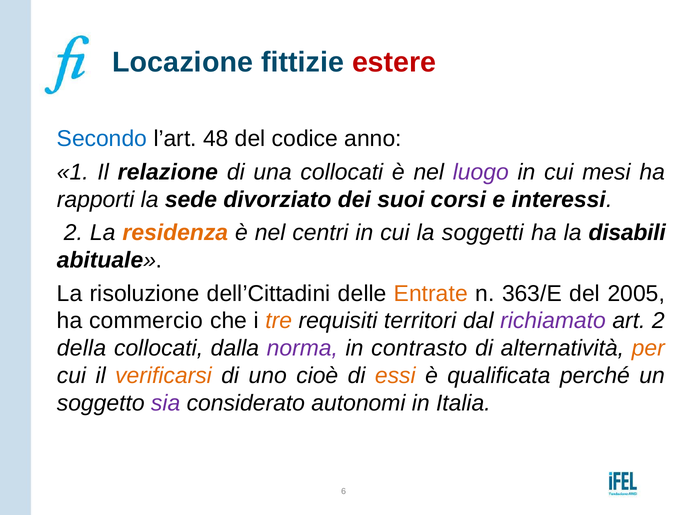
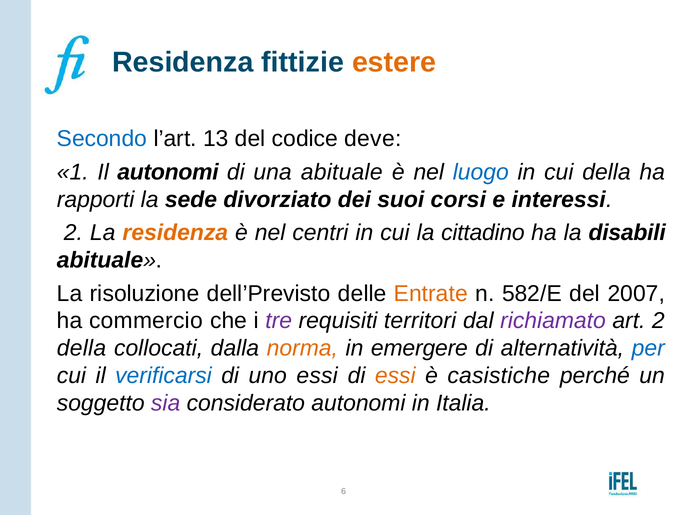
Locazione: Locazione -> Residenza (183, 62)
estere colour: red -> orange (394, 62)
48: 48 -> 13 (216, 139)
anno: anno -> deve (373, 139)
Il relazione: relazione -> autonomi (168, 172)
una collocati: collocati -> abituale (342, 172)
luogo colour: purple -> blue (481, 172)
cui mesi: mesi -> della (606, 172)
soggetti: soggetti -> cittadino (483, 233)
dell’Cittadini: dell’Cittadini -> dell’Previsto (269, 294)
363/E: 363/E -> 582/E (532, 294)
2005: 2005 -> 2007 (636, 294)
tre colour: orange -> purple (279, 321)
norma colour: purple -> orange (302, 349)
contrasto: contrasto -> emergere (419, 349)
per colour: orange -> blue (648, 349)
verificarsi colour: orange -> blue (163, 376)
uno cioè: cioè -> essi (317, 376)
qualificata: qualificata -> casistiche (499, 376)
